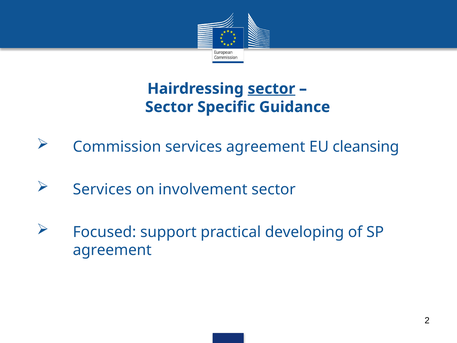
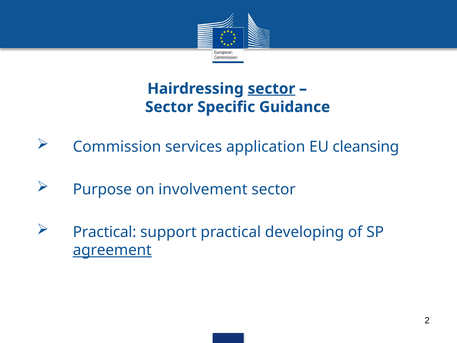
services agreement: agreement -> application (266, 147)
Services: Services -> Purpose (102, 189)
Focused: Focused -> Practical (105, 232)
agreement underline: none -> present (112, 250)
